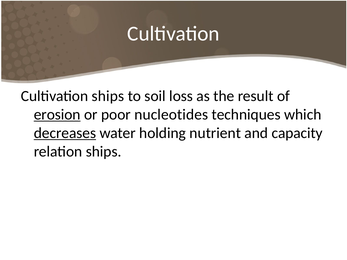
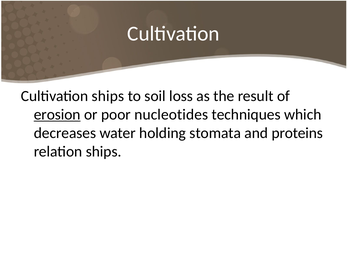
decreases underline: present -> none (65, 133)
nutrient: nutrient -> stomata (215, 133)
capacity: capacity -> proteins (297, 133)
